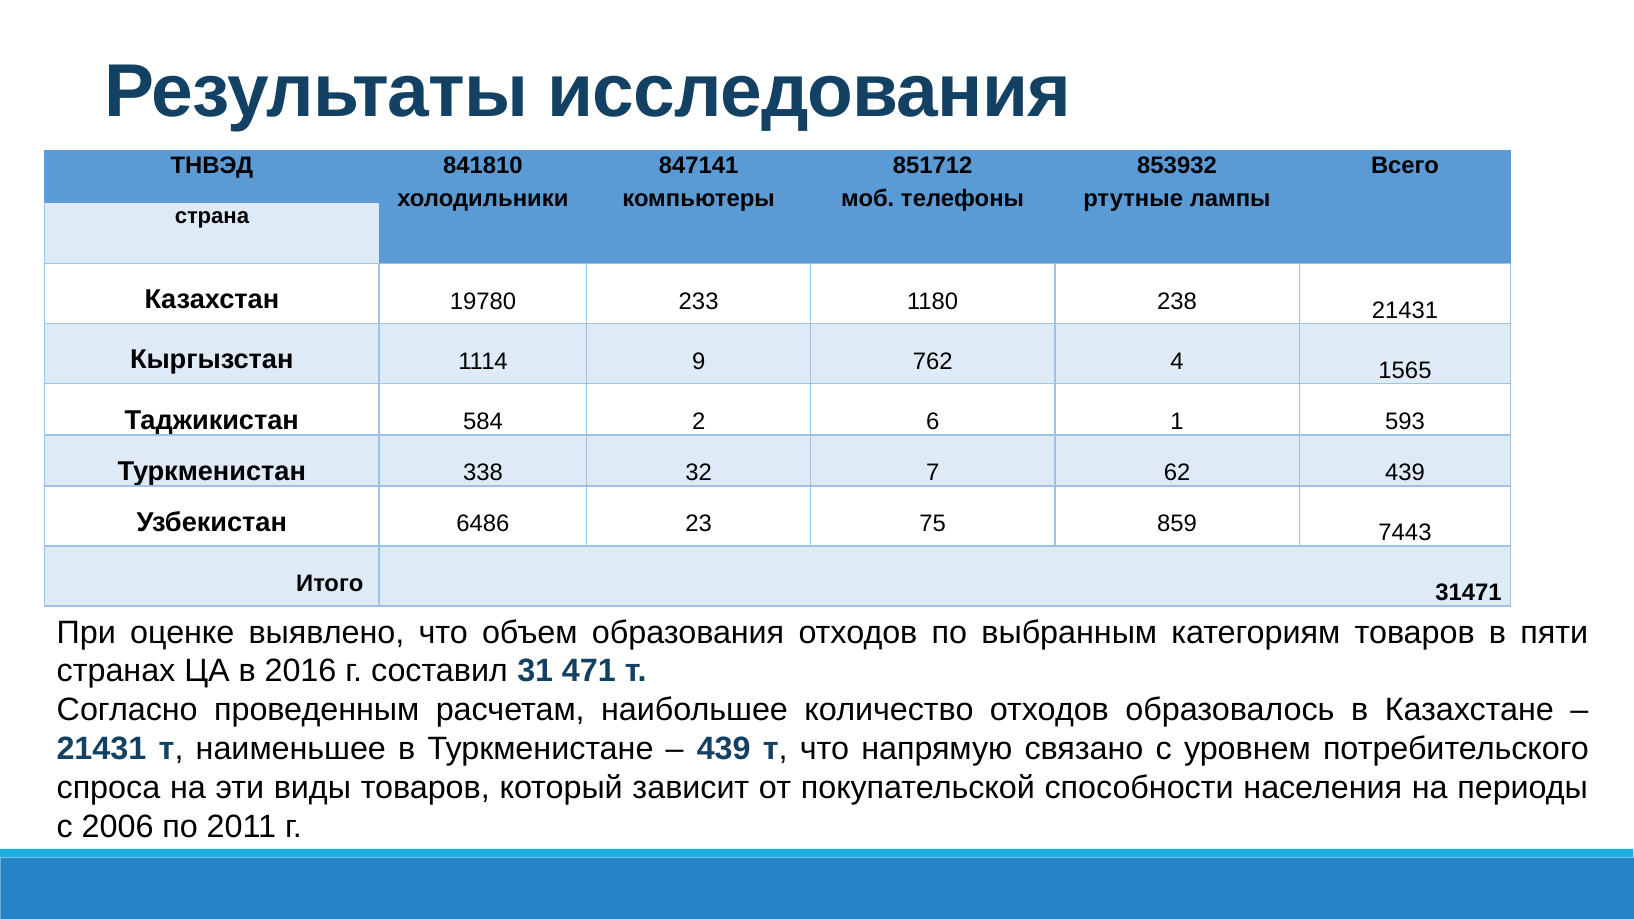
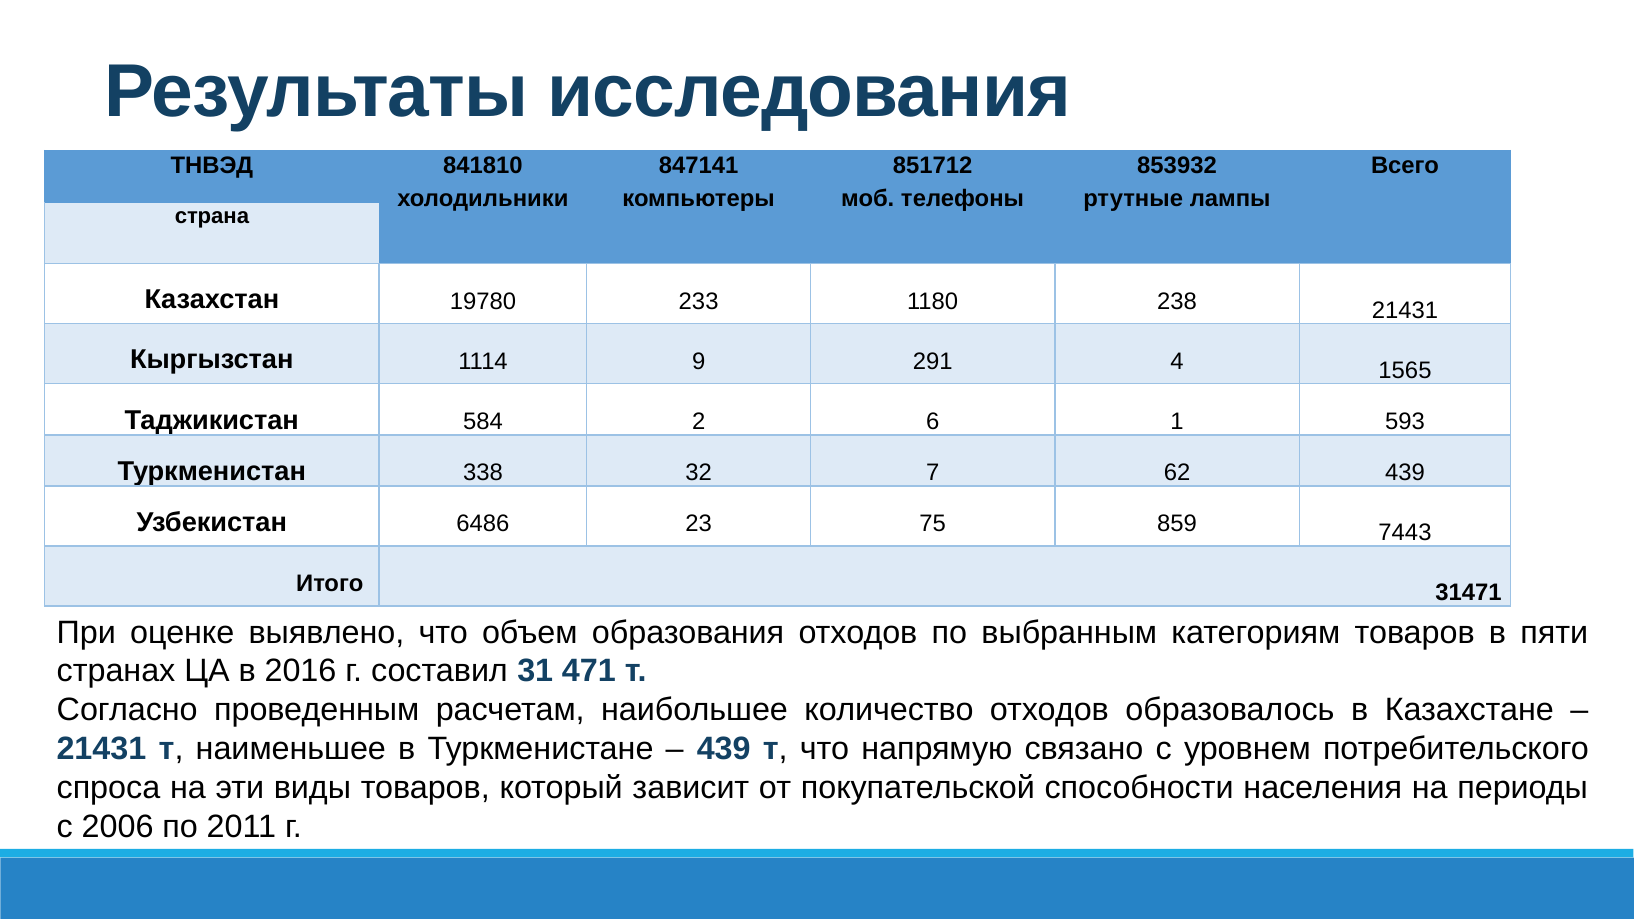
762: 762 -> 291 (933, 362)
